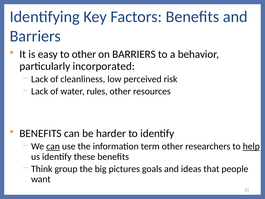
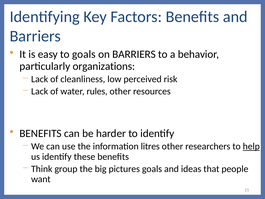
to other: other -> goals (84, 54)
incorporated: incorporated -> organizations (104, 66)
can underline: present -> none (53, 146)
term: term -> litres (150, 146)
